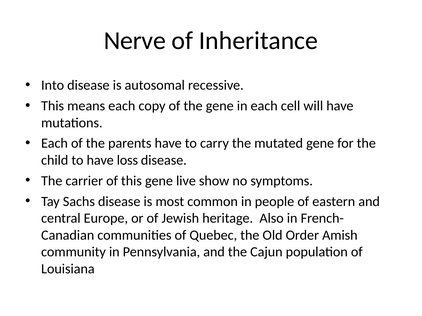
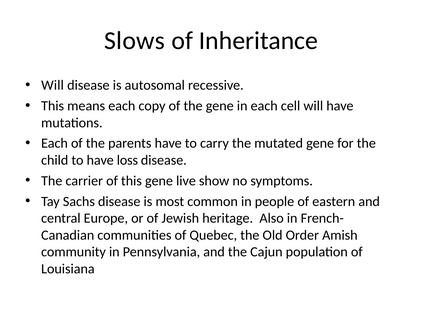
Nerve: Nerve -> Slows (135, 41)
Into: Into -> Will (53, 85)
